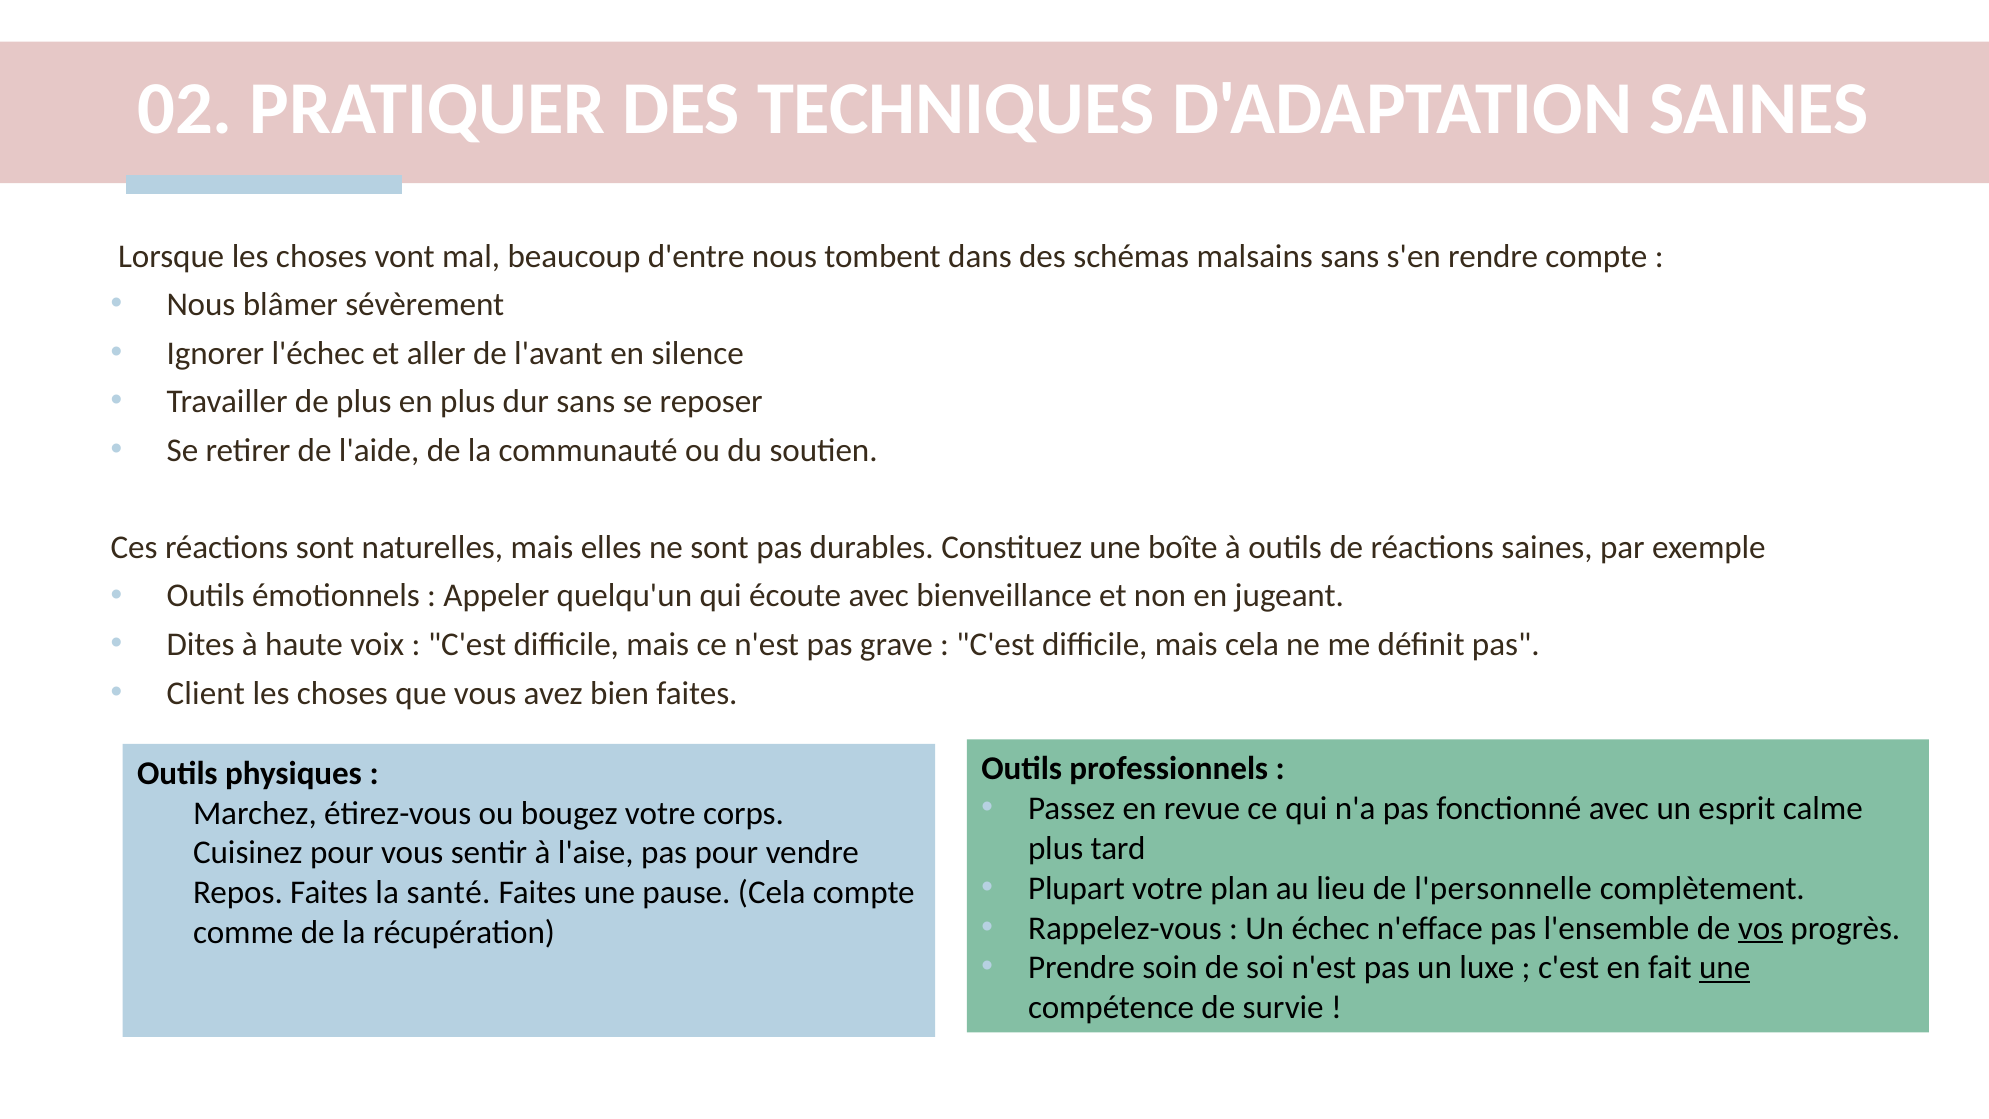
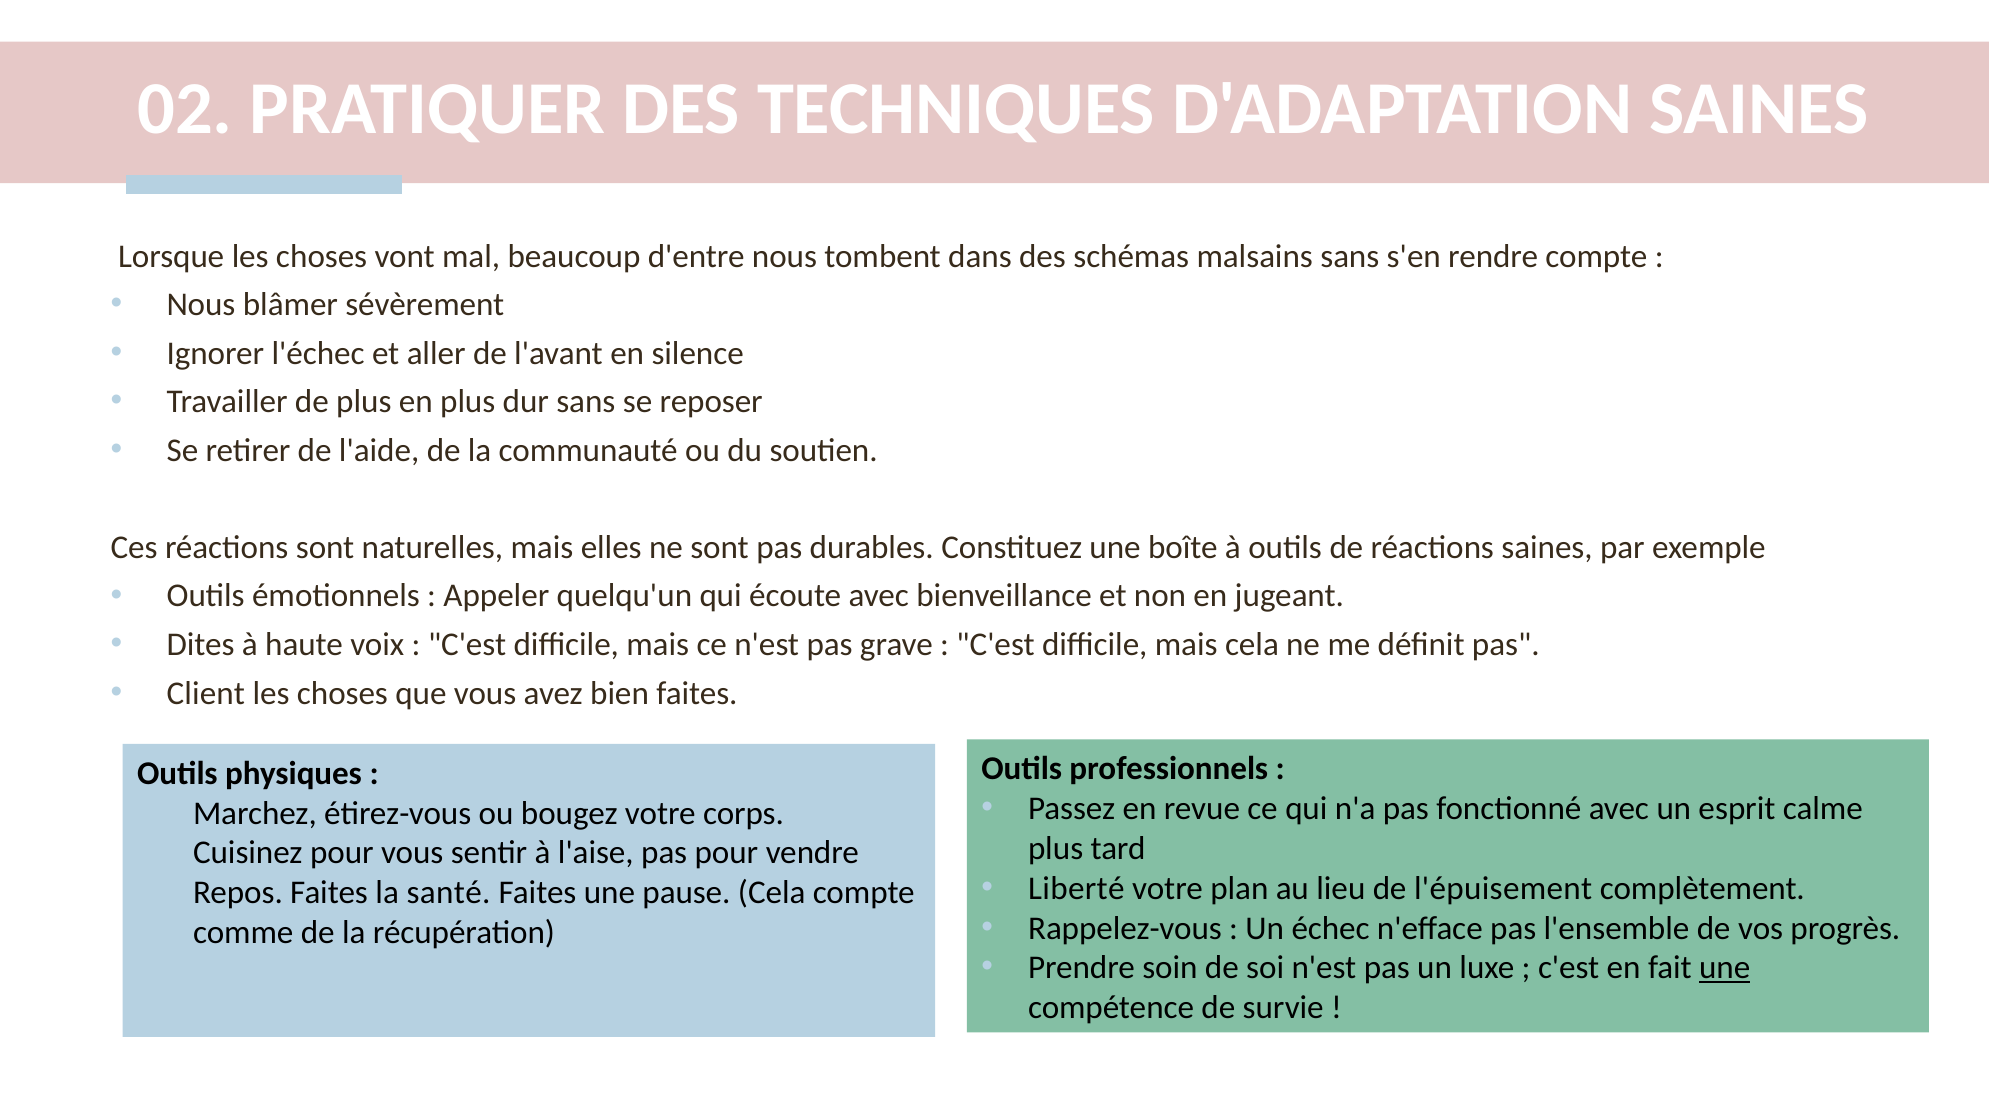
Plupart: Plupart -> Liberté (1076, 888)
l'personnelle: l'personnelle -> l'épuisement (1503, 888)
vos underline: present -> none (1761, 928)
